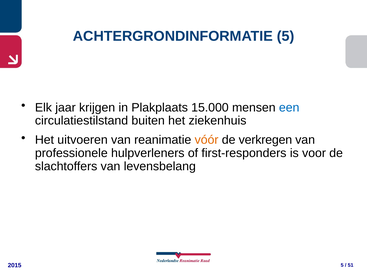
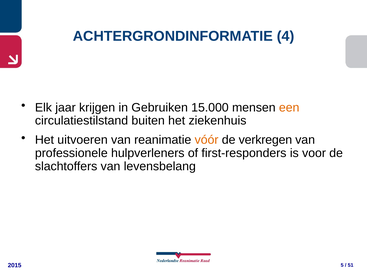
ACHTERGRONDINFORMATIE 5: 5 -> 4 (286, 36)
Plakplaats: Plakplaats -> Gebruiken (160, 108)
een colour: blue -> orange (289, 108)
